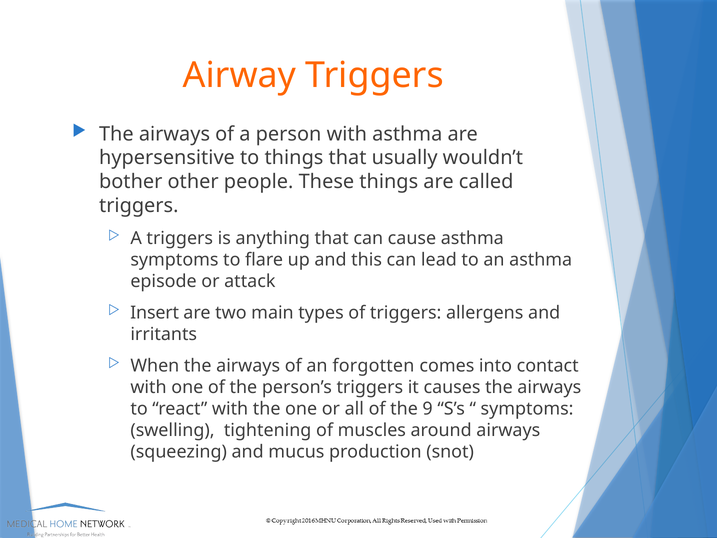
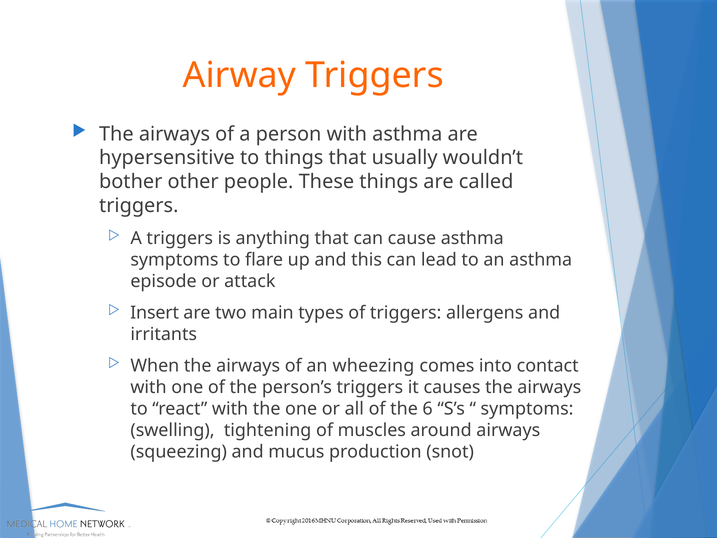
forgotten: forgotten -> wheezing (373, 366)
9: 9 -> 6 (428, 409)
